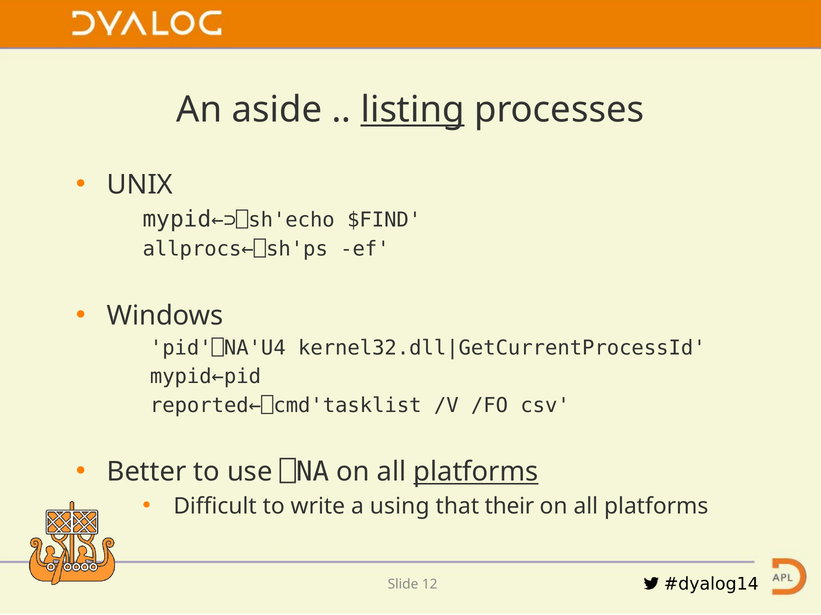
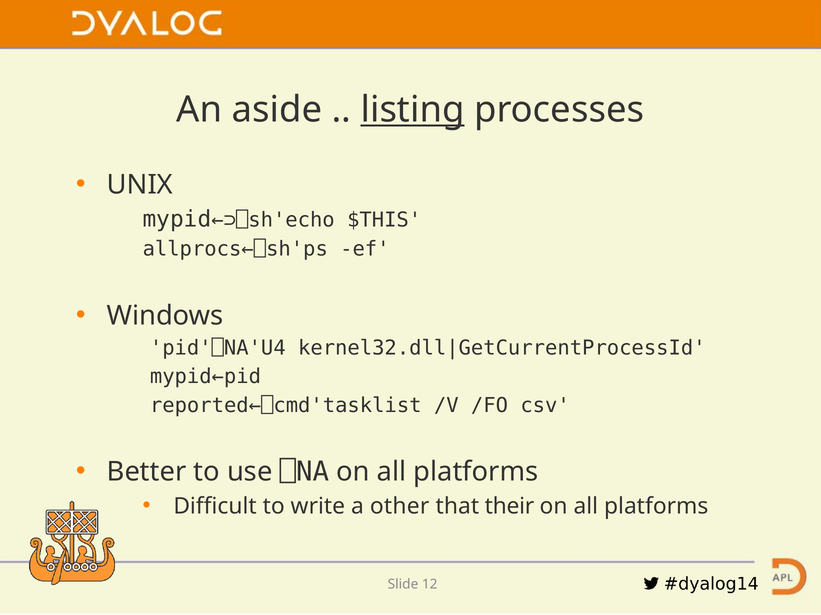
$FIND: $FIND -> $THIS (384, 220)
platforms underline: present -> none (476, 473)
using: using -> other (400, 507)
